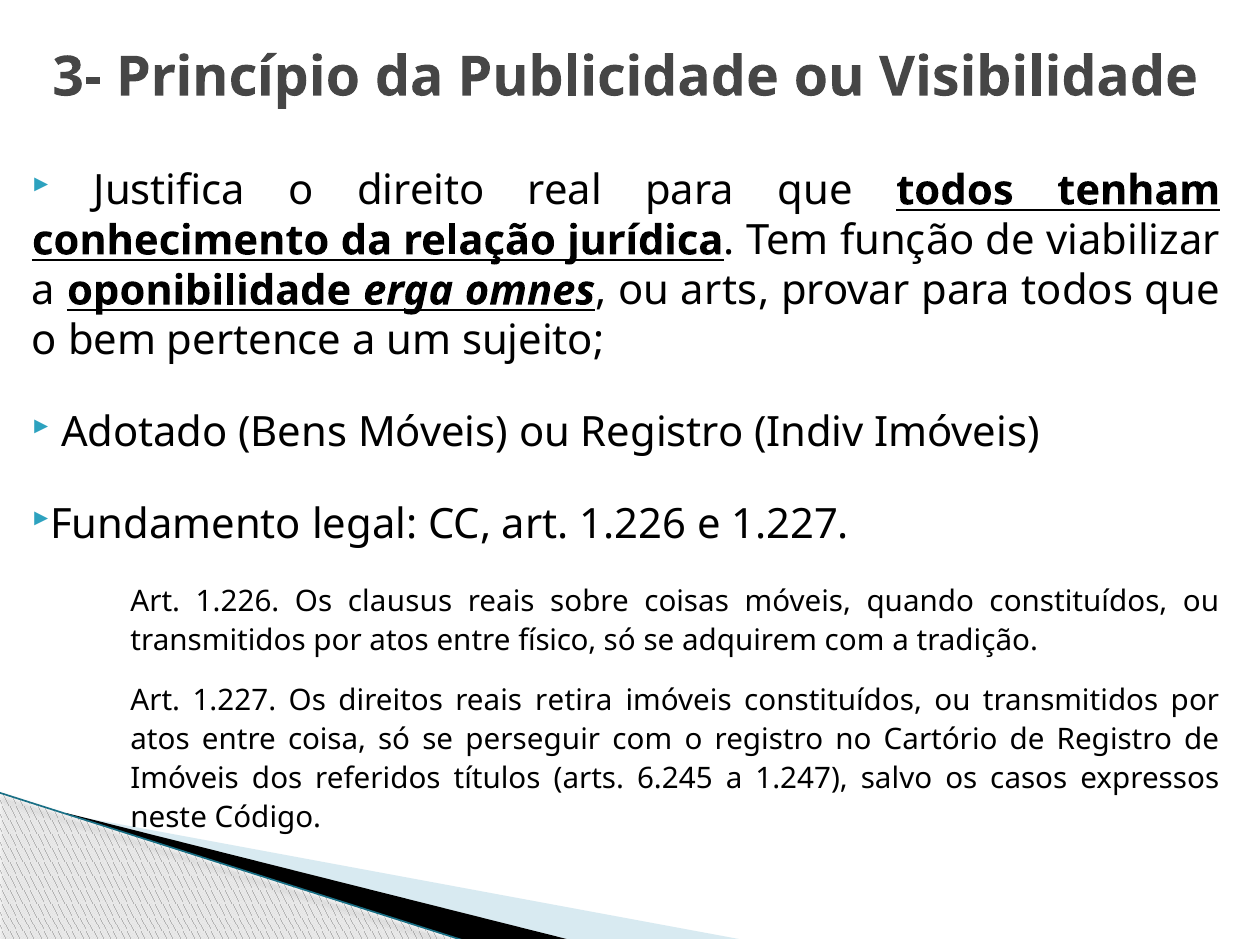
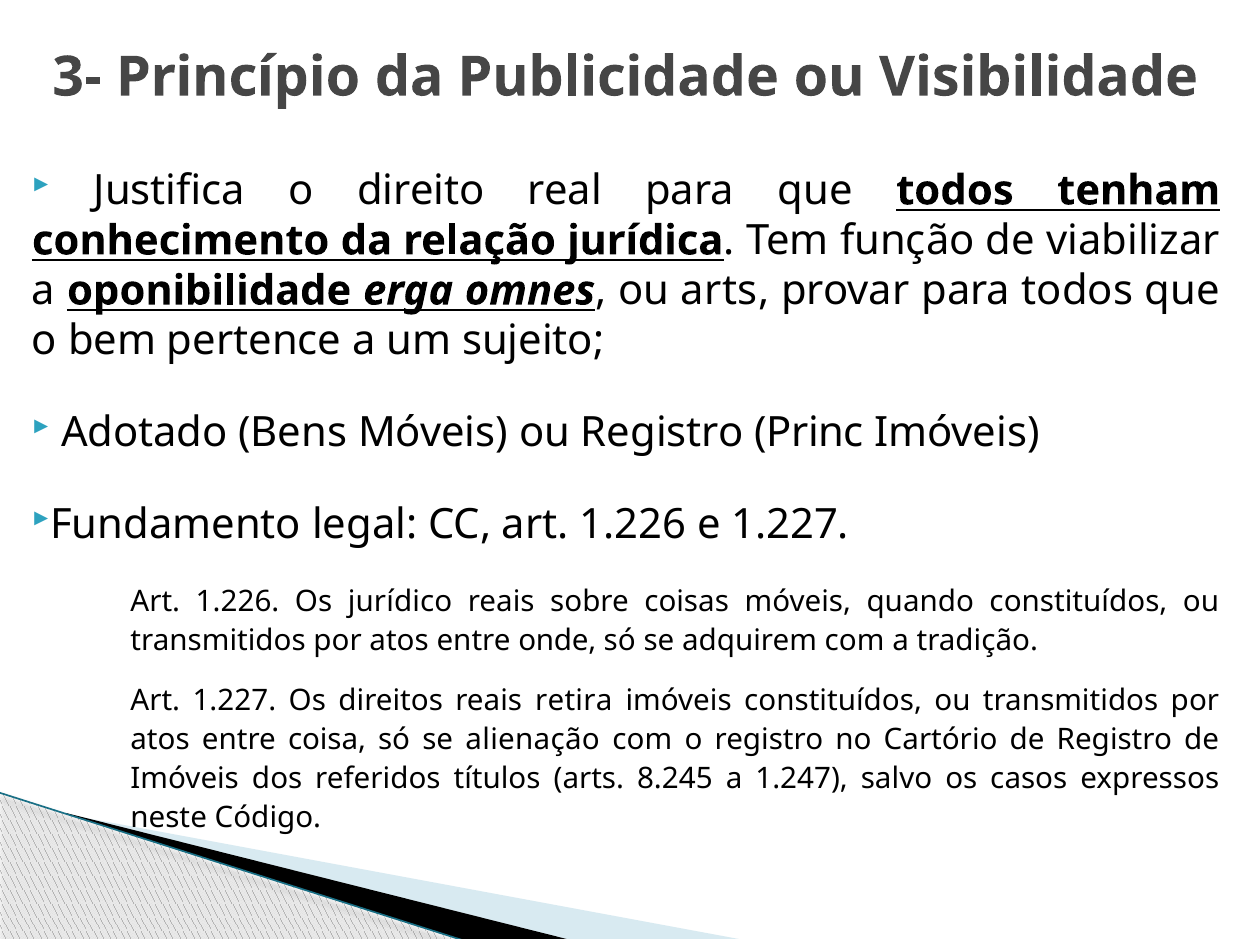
Indiv: Indiv -> Princ (809, 433)
clausus: clausus -> jurídico (400, 601)
físico: físico -> onde (557, 640)
perseguir: perseguir -> alienação (533, 739)
6.245: 6.245 -> 8.245 (675, 779)
